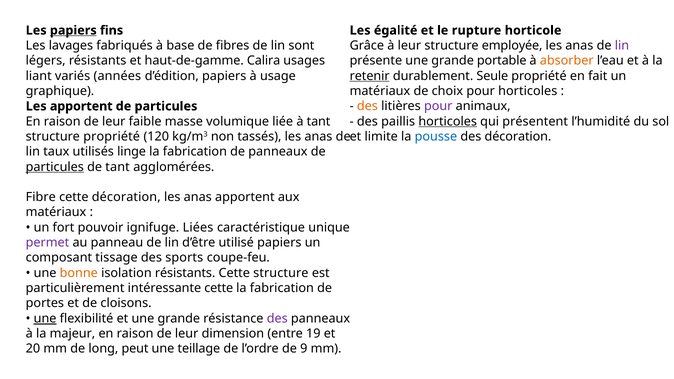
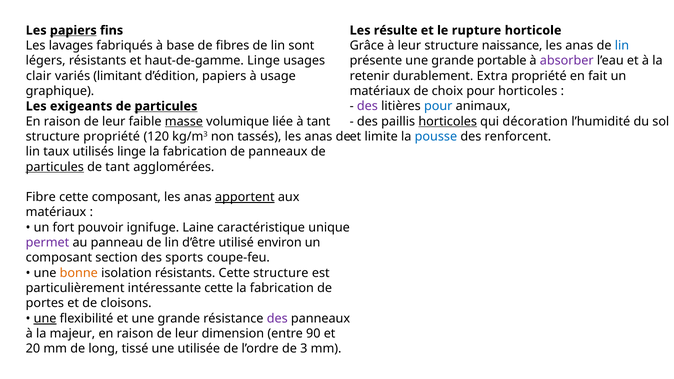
égalité: égalité -> résulte (396, 30)
employée: employée -> naissance (512, 46)
lin colour: purple -> blue (622, 46)
haut-de-gamme Calira: Calira -> Linge (264, 61)
absorber colour: orange -> purple (567, 61)
liant: liant -> clair (39, 76)
années: années -> limitant (118, 76)
retenir underline: present -> none (370, 76)
Seule: Seule -> Extra (492, 76)
des colour: orange -> purple (367, 106)
pour colour: purple -> blue (438, 106)
Les apportent: apportent -> exigeants (81, 106)
particules underline: none -> present (166, 106)
masse underline: none -> present (184, 121)
présentent: présentent -> décoration (535, 121)
des décoration: décoration -> renforcent (518, 137)
cette décoration: décoration -> composant (126, 197)
apportent underline: none -> present (245, 197)
Liées: Liées -> Laine (198, 228)
utilisé papiers: papiers -> environ (279, 243)
tissage: tissage -> section (117, 258)
19: 19 -> 90 (313, 334)
peut: peut -> tissé (135, 349)
teillage: teillage -> utilisée (199, 349)
9: 9 -> 3 (304, 349)
